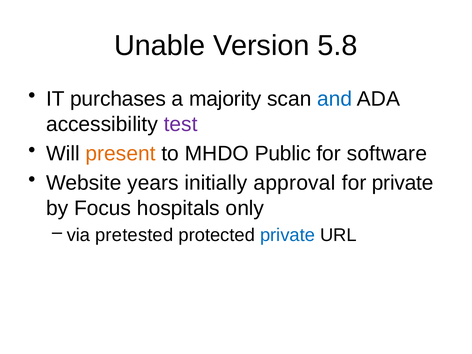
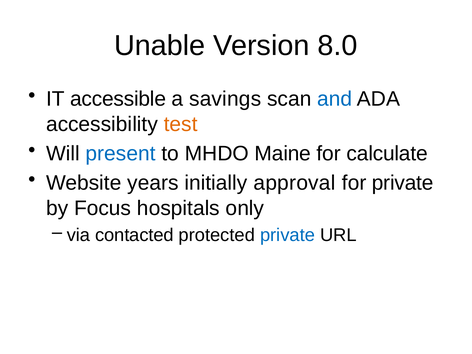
5.8: 5.8 -> 8.0 (338, 46)
purchases: purchases -> accessible (118, 99)
majority: majority -> savings (225, 99)
test colour: purple -> orange (181, 124)
present colour: orange -> blue (121, 154)
Public: Public -> Maine (283, 154)
software: software -> calculate (387, 154)
pretested: pretested -> contacted (134, 235)
